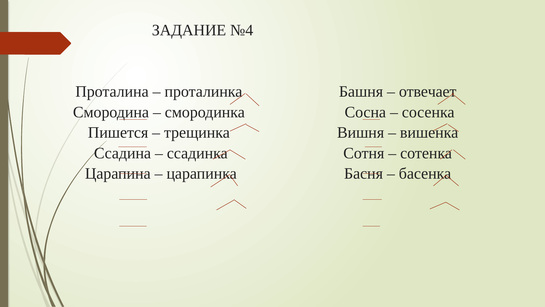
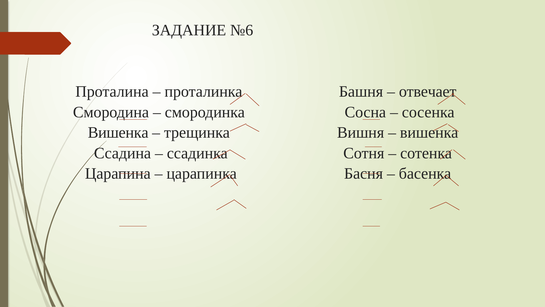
№4: №4 -> №6 (242, 30)
Пишется: Пишется -> Вишенка (118, 132)
